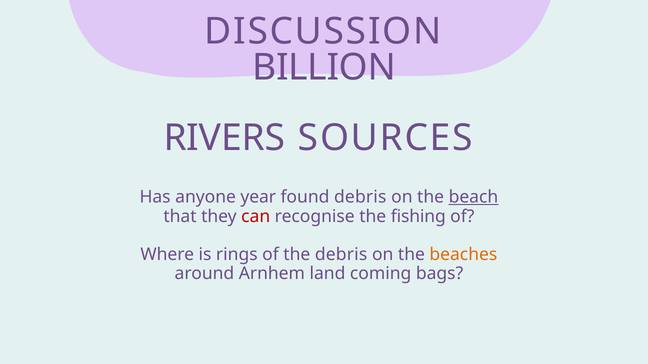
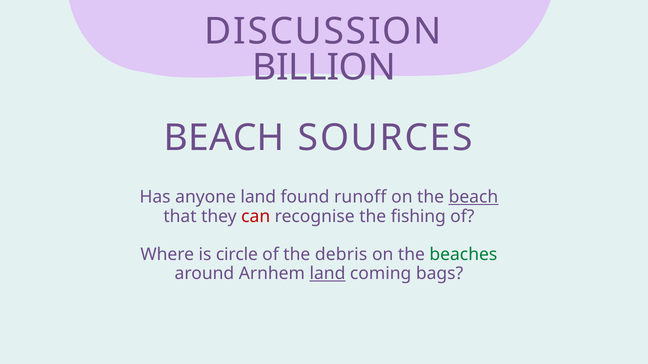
RIVERS: RIVERS -> BEACH (224, 138)
anyone year: year -> land (258, 197)
found debris: debris -> runoff (360, 197)
rings: rings -> circle (237, 255)
beaches colour: orange -> green (463, 255)
land underline: none -> present (327, 274)
